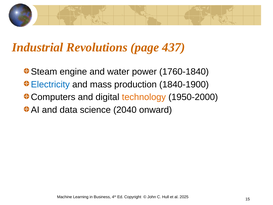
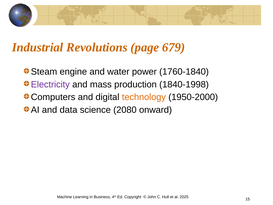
437: 437 -> 679 (174, 47)
Electricity colour: blue -> purple (50, 84)
1840-1900: 1840-1900 -> 1840-1998 (184, 84)
2040: 2040 -> 2080 (125, 110)
